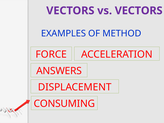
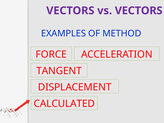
ANSWERS: ANSWERS -> TANGENT (59, 71)
CONSUMING: CONSUMING -> CALCULATED (64, 104)
